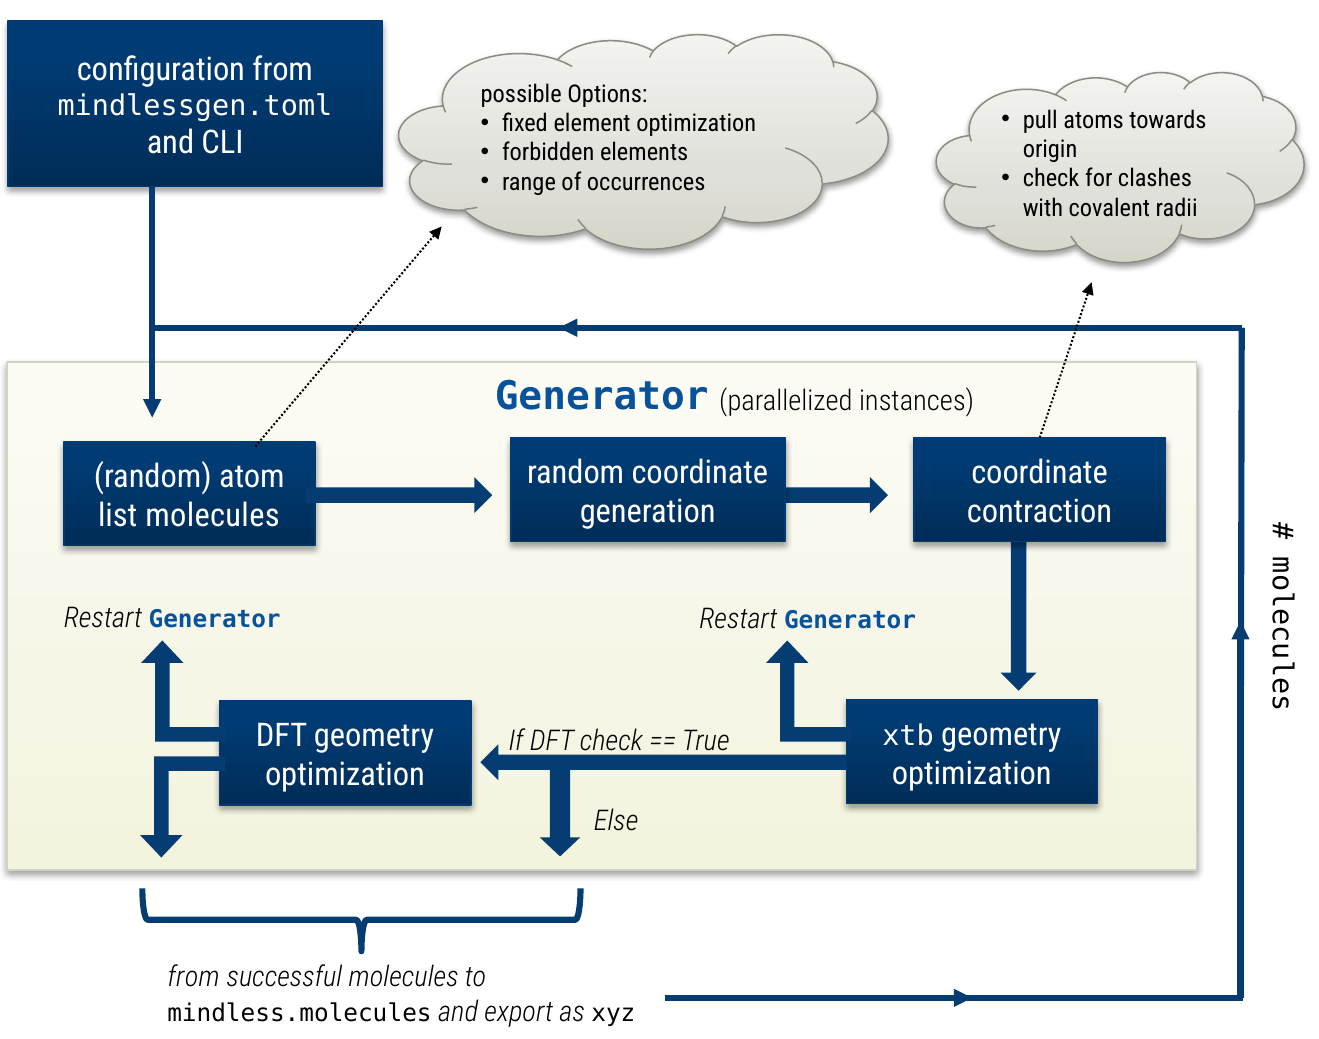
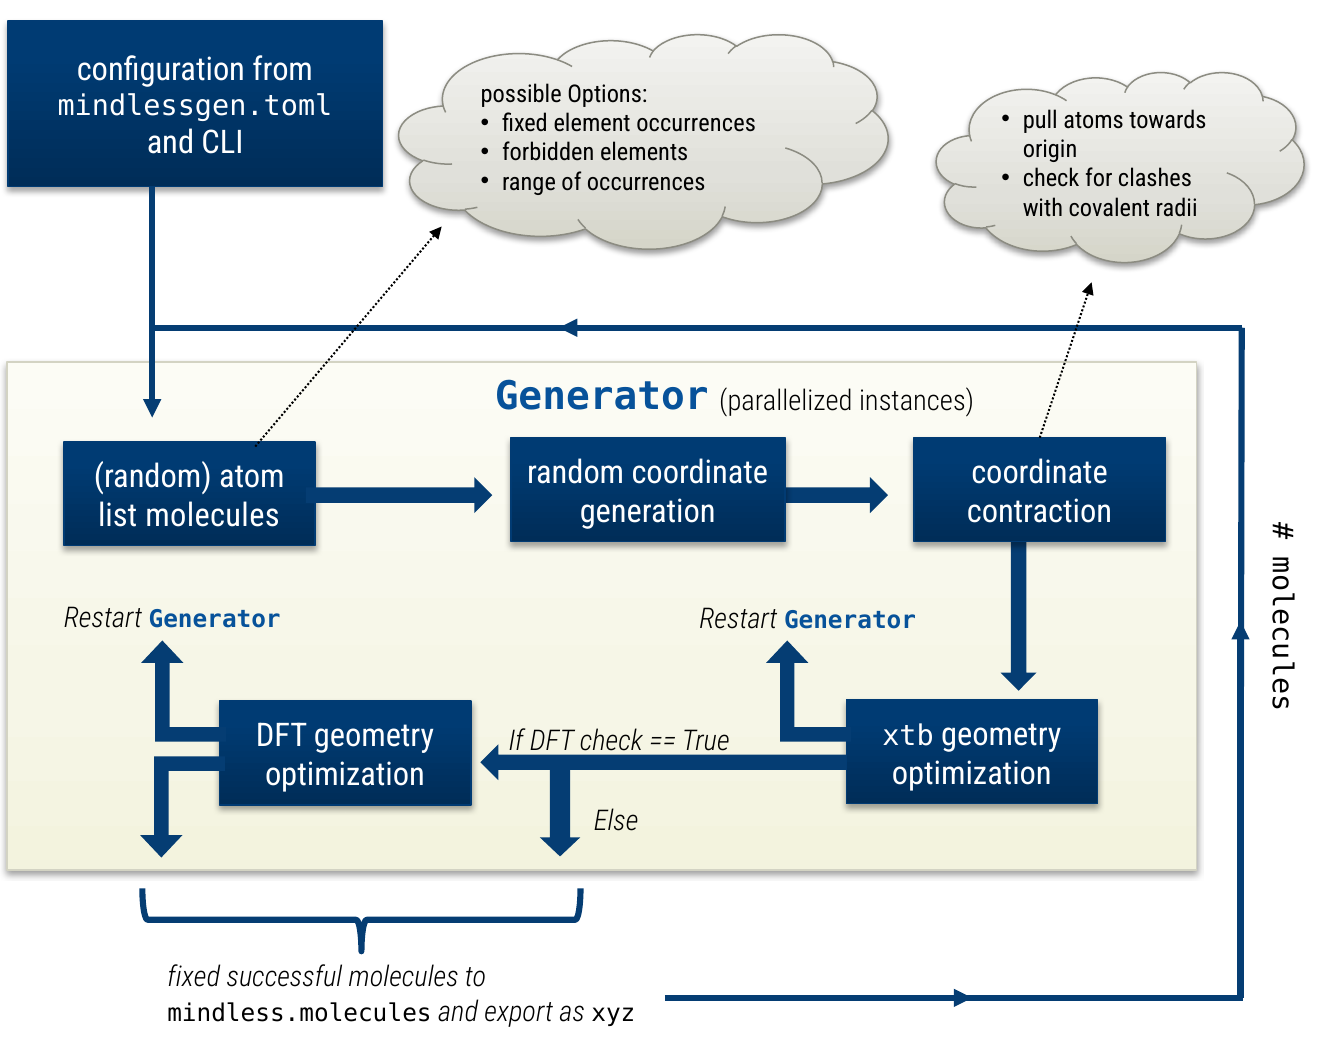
element optimization: optimization -> occurrences (696, 123)
from: from -> fixed (194, 977)
